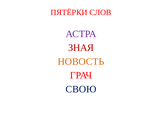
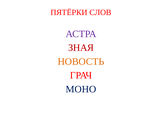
СВОЮ: СВОЮ -> МОНО (81, 90)
